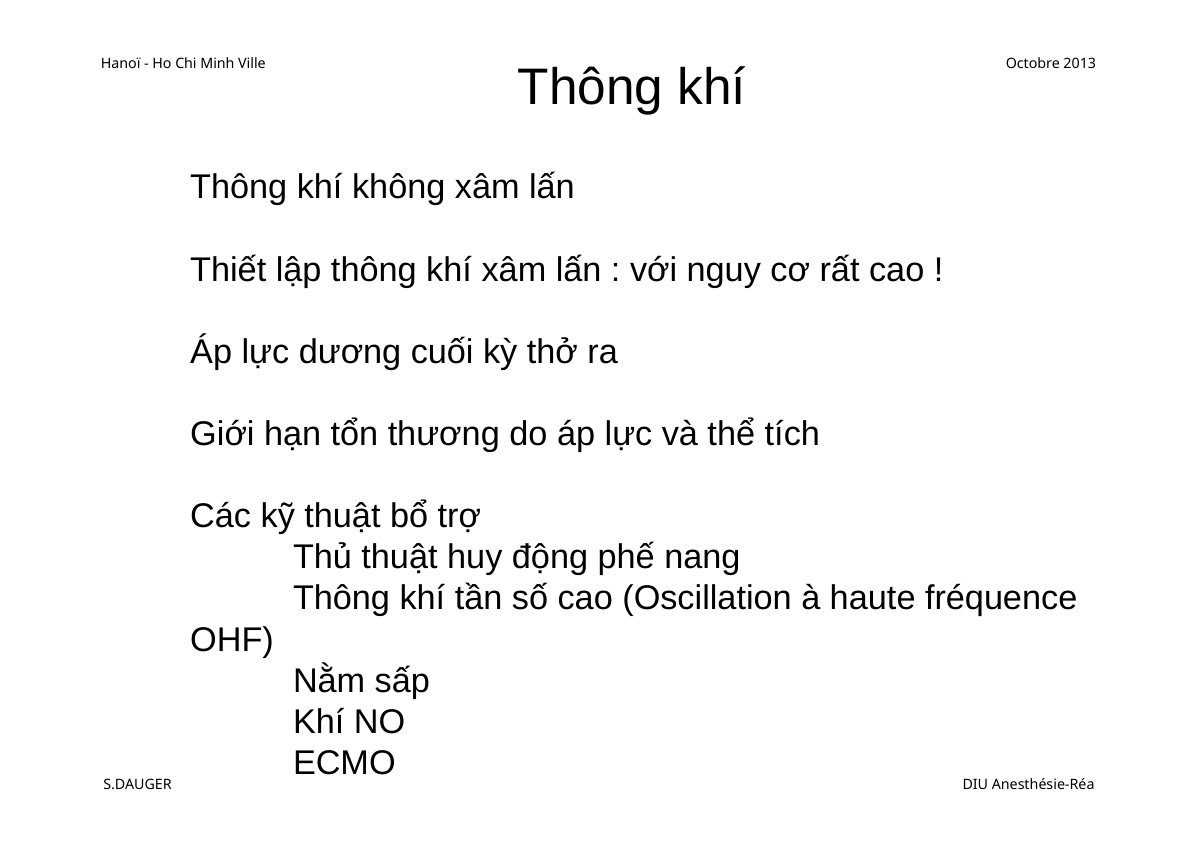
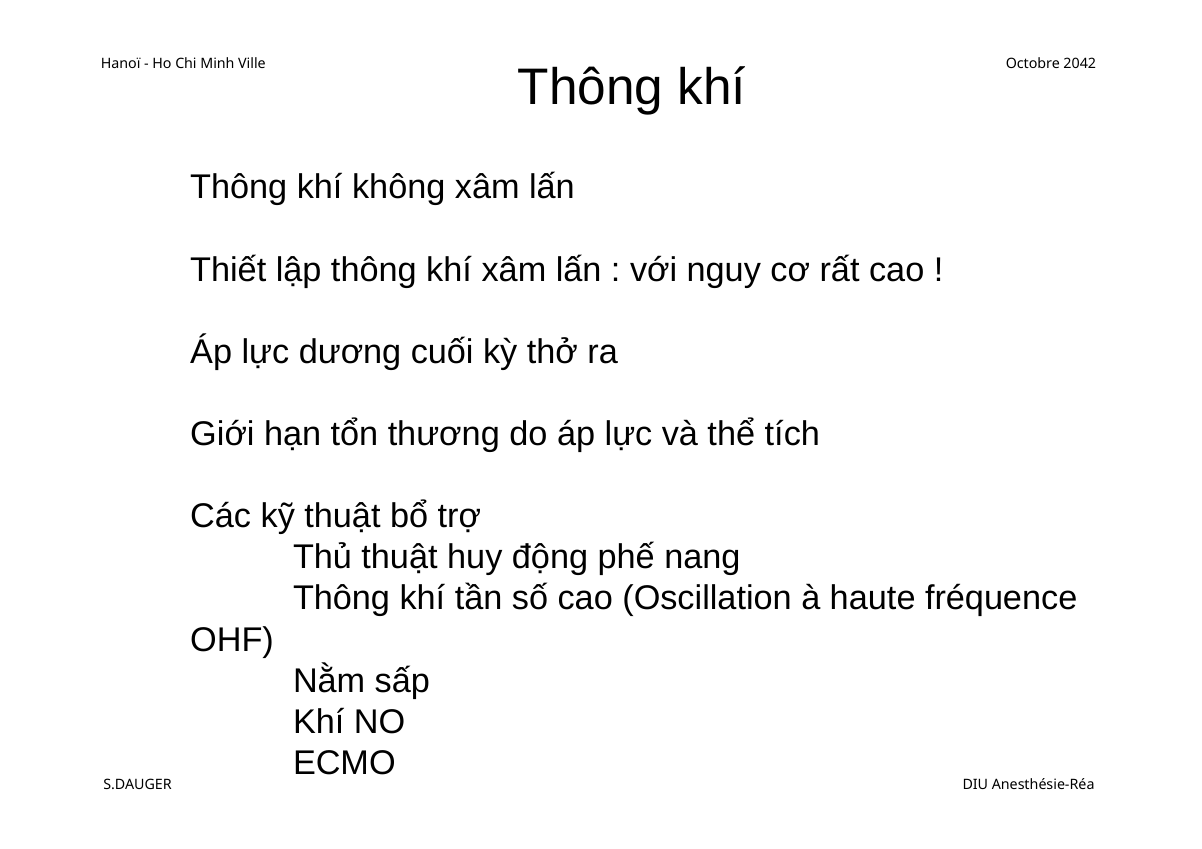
2013: 2013 -> 2042 (1080, 64)
